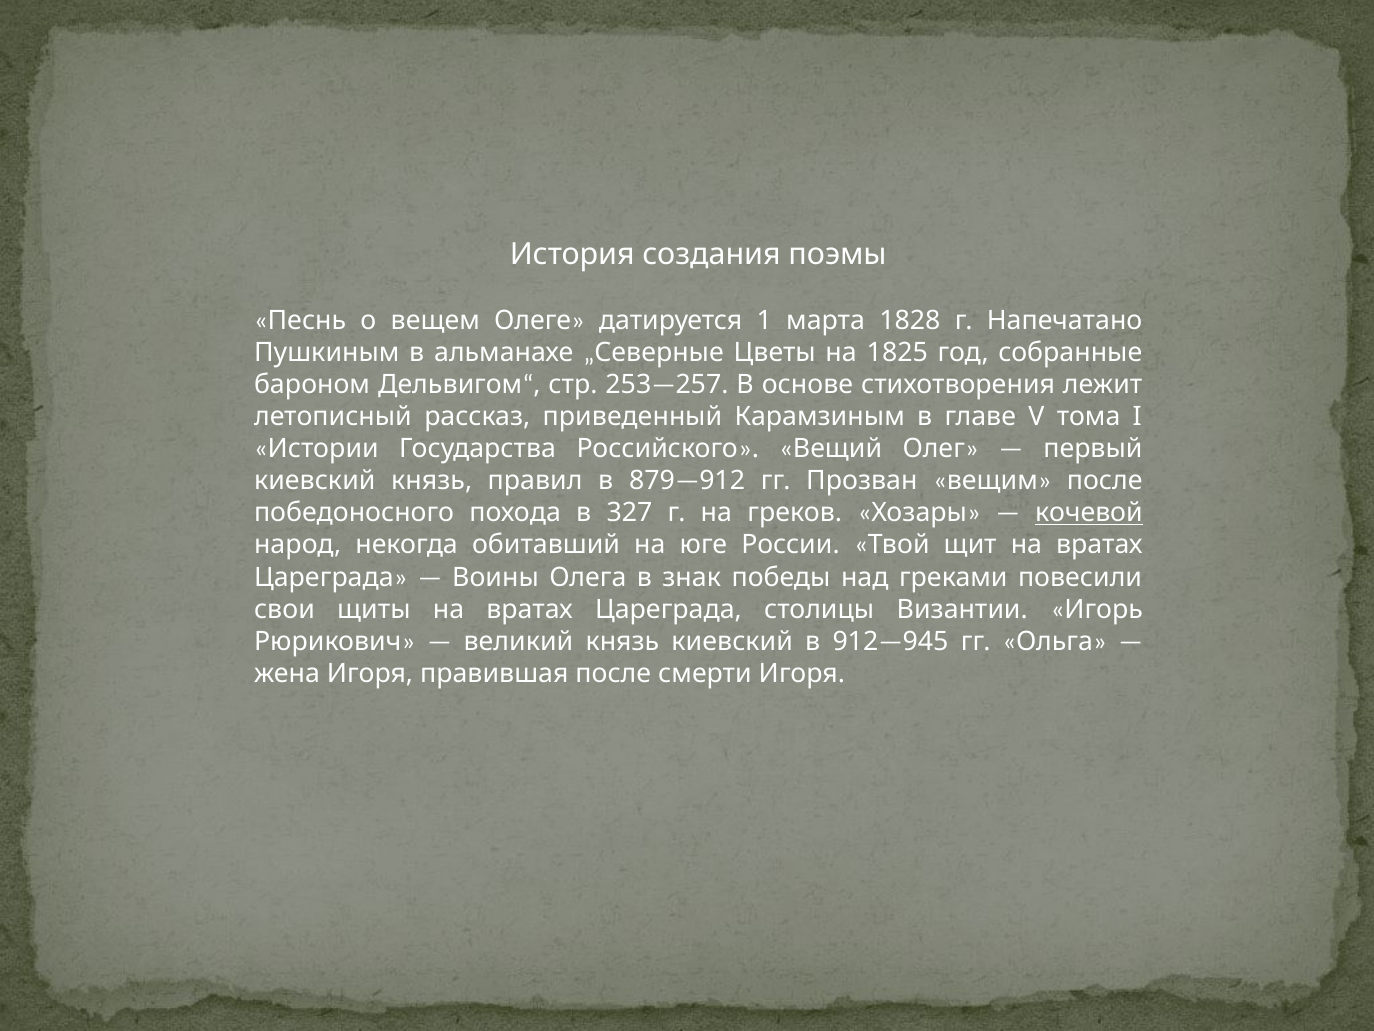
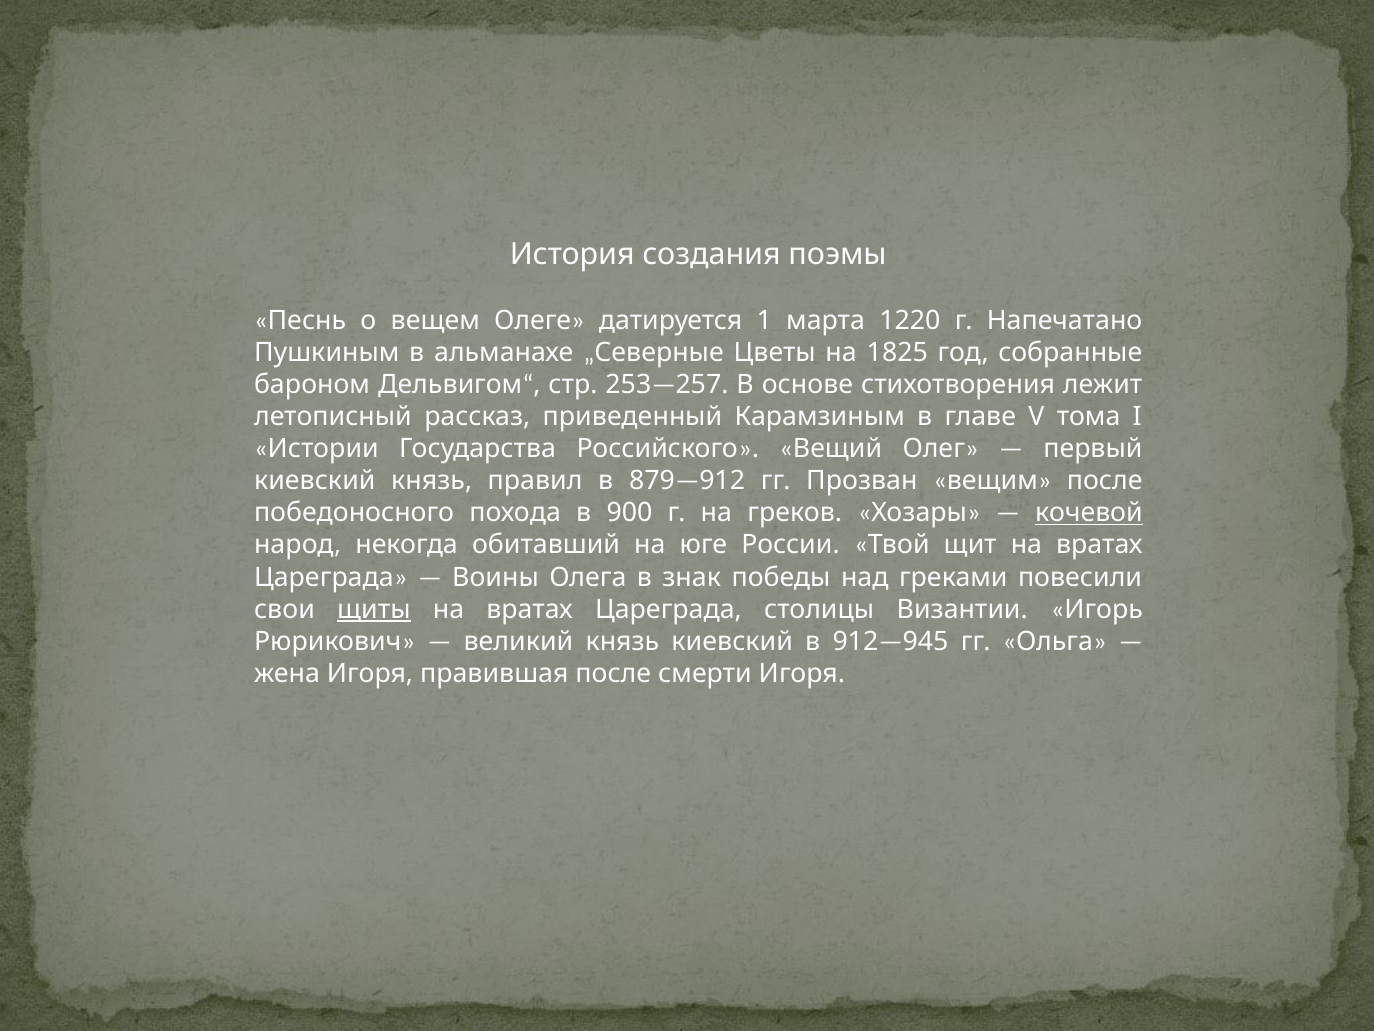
1828: 1828 -> 1220 (910, 320)
327: 327 -> 900 (629, 513)
щиты underline: none -> present (374, 609)
